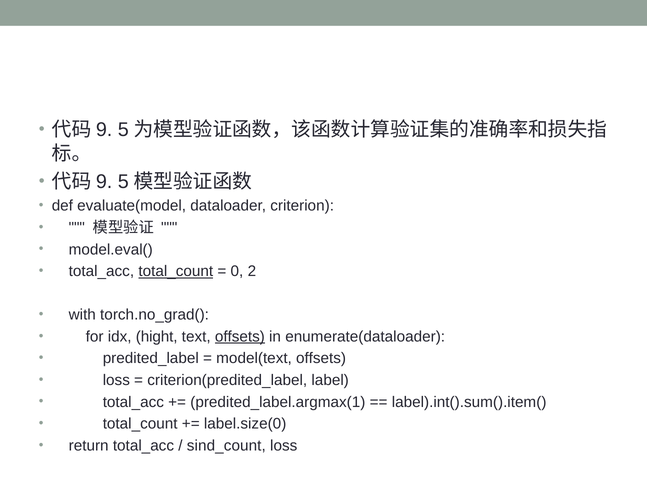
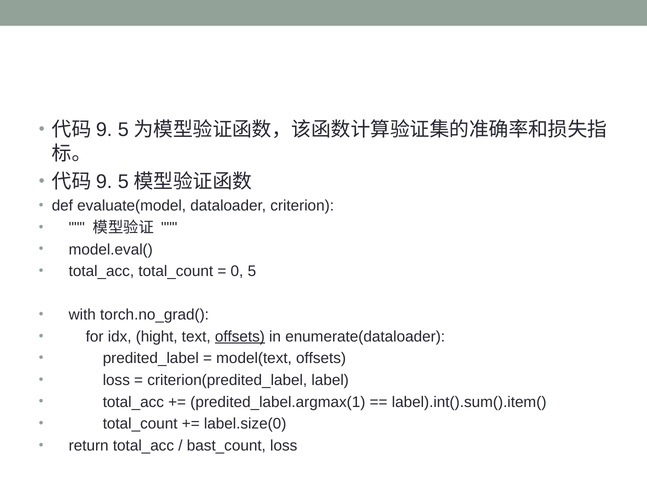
total_count underline: present -> none (176, 271)
2: 2 -> 5 (252, 271)
sind_count: sind_count -> bast_count (226, 445)
